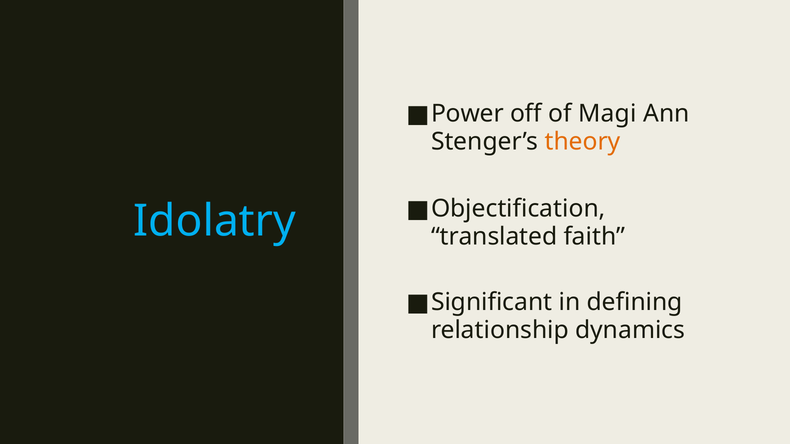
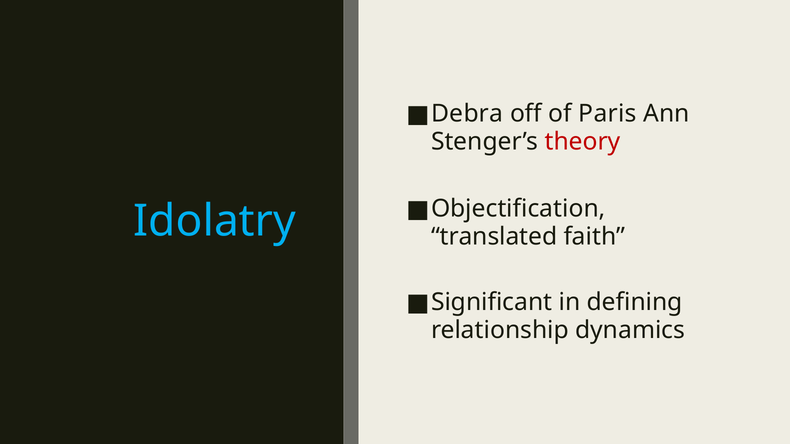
Power: Power -> Debra (467, 114)
Magi: Magi -> Paris (608, 114)
theory colour: orange -> red (583, 142)
